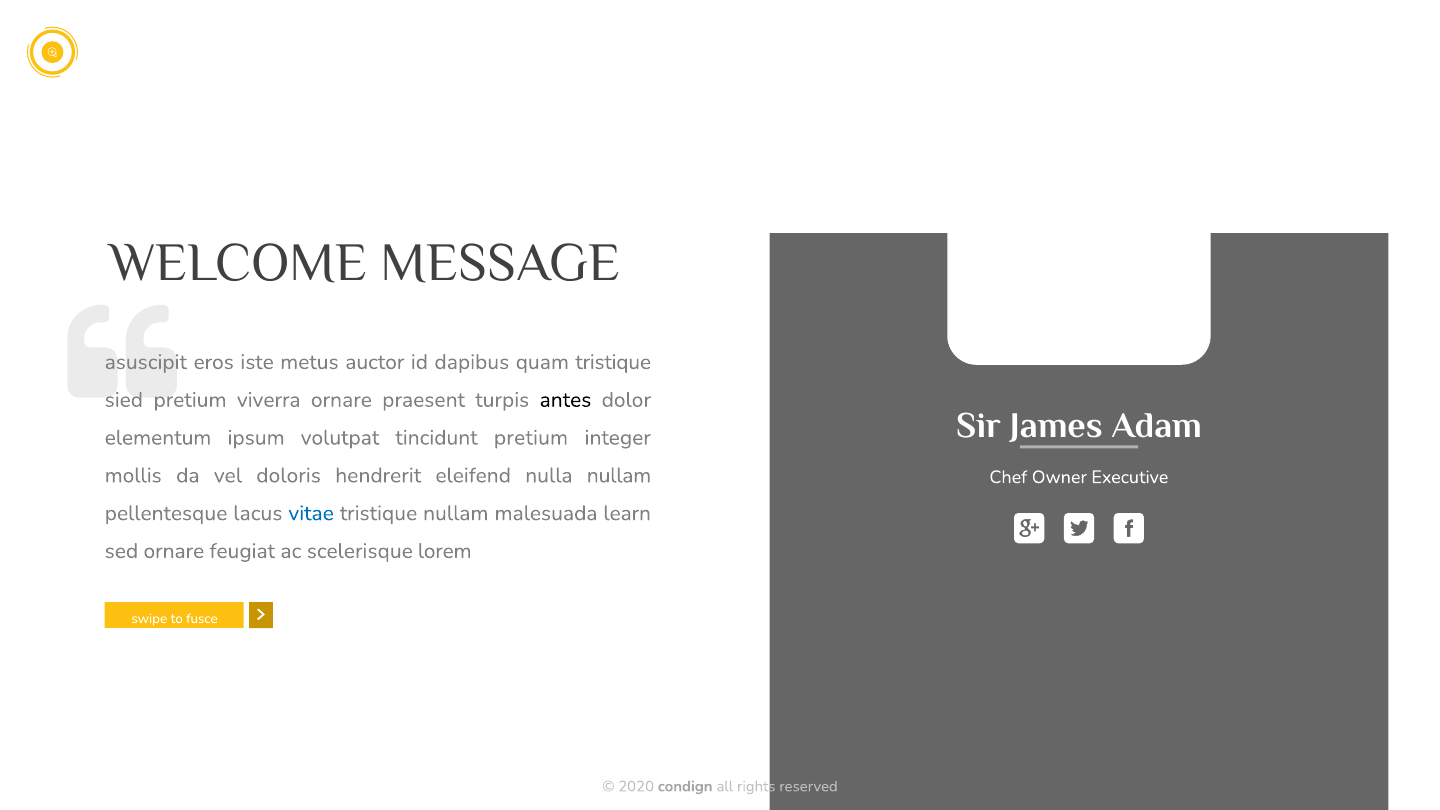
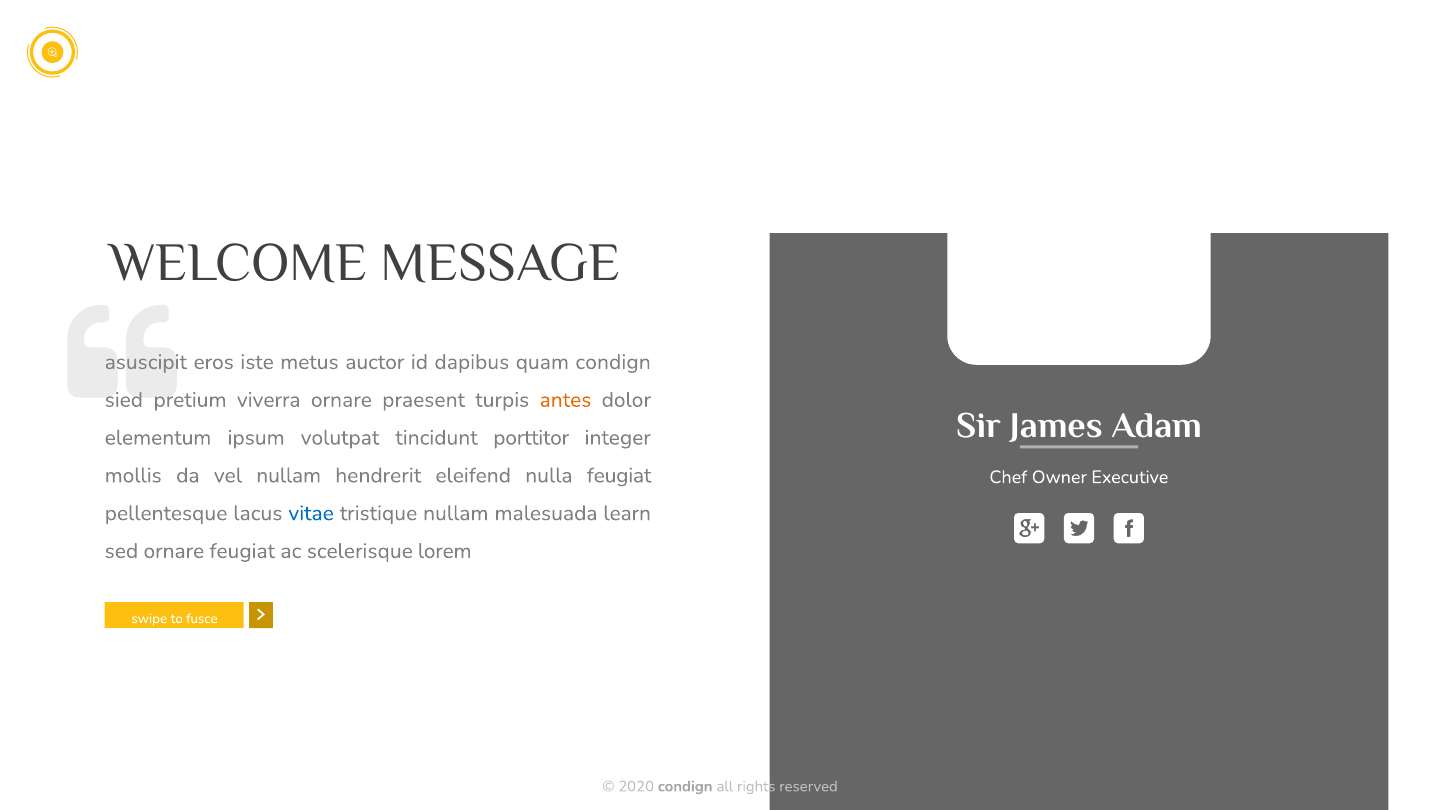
quam tristique: tristique -> condign (613, 362)
antes colour: black -> orange (565, 400)
tincidunt pretium: pretium -> porttitor (531, 438)
vel doloris: doloris -> nullam (289, 475)
nulla nullam: nullam -> feugiat (619, 475)
